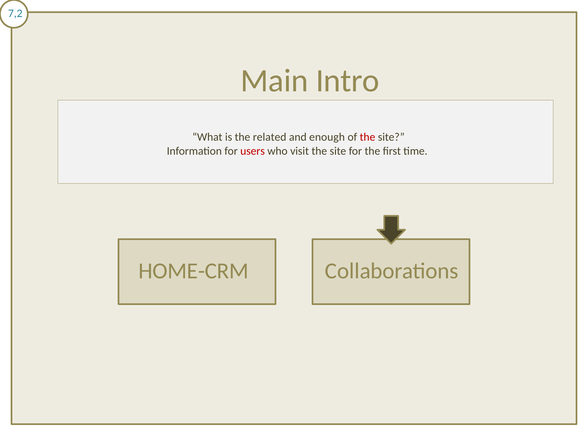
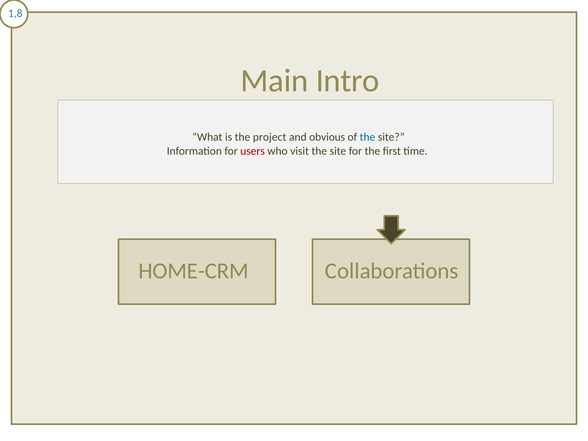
7,2: 7,2 -> 1,8 (15, 13)
related: related -> project (270, 137)
enough: enough -> obvious (327, 137)
the colour: red -> blue (368, 137)
